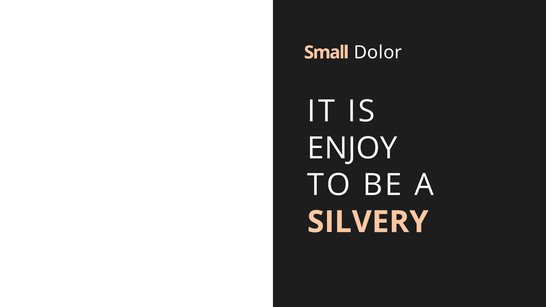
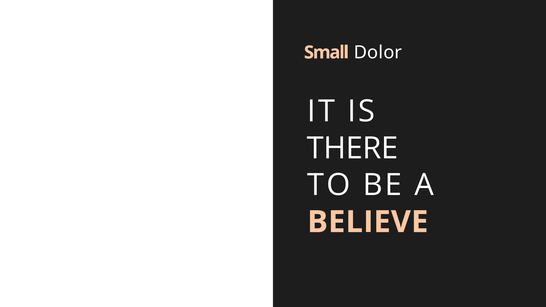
ENJOY: ENJOY -> THERE (352, 148)
SILVERY: SILVERY -> BELIEVE (368, 222)
